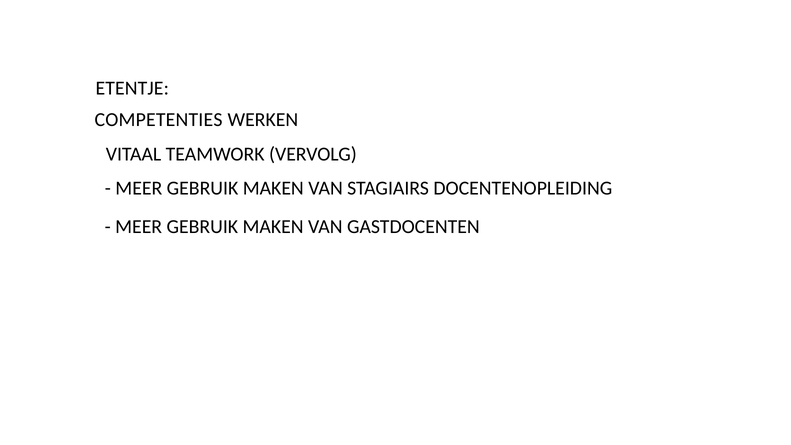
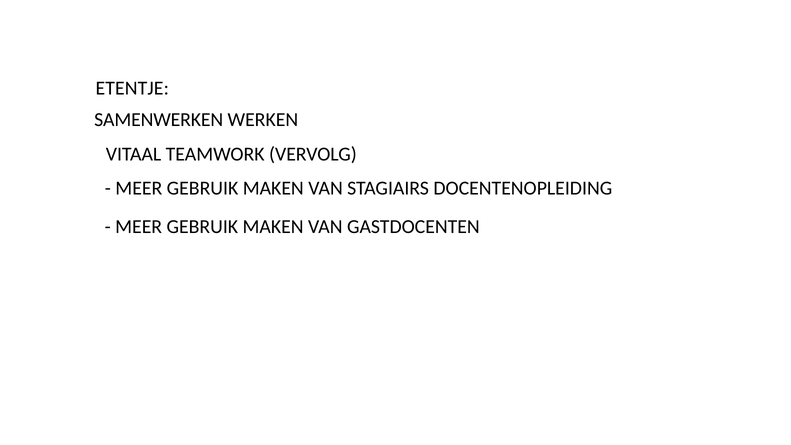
COMPETENTIES: COMPETENTIES -> SAMENWERKEN (159, 120)
